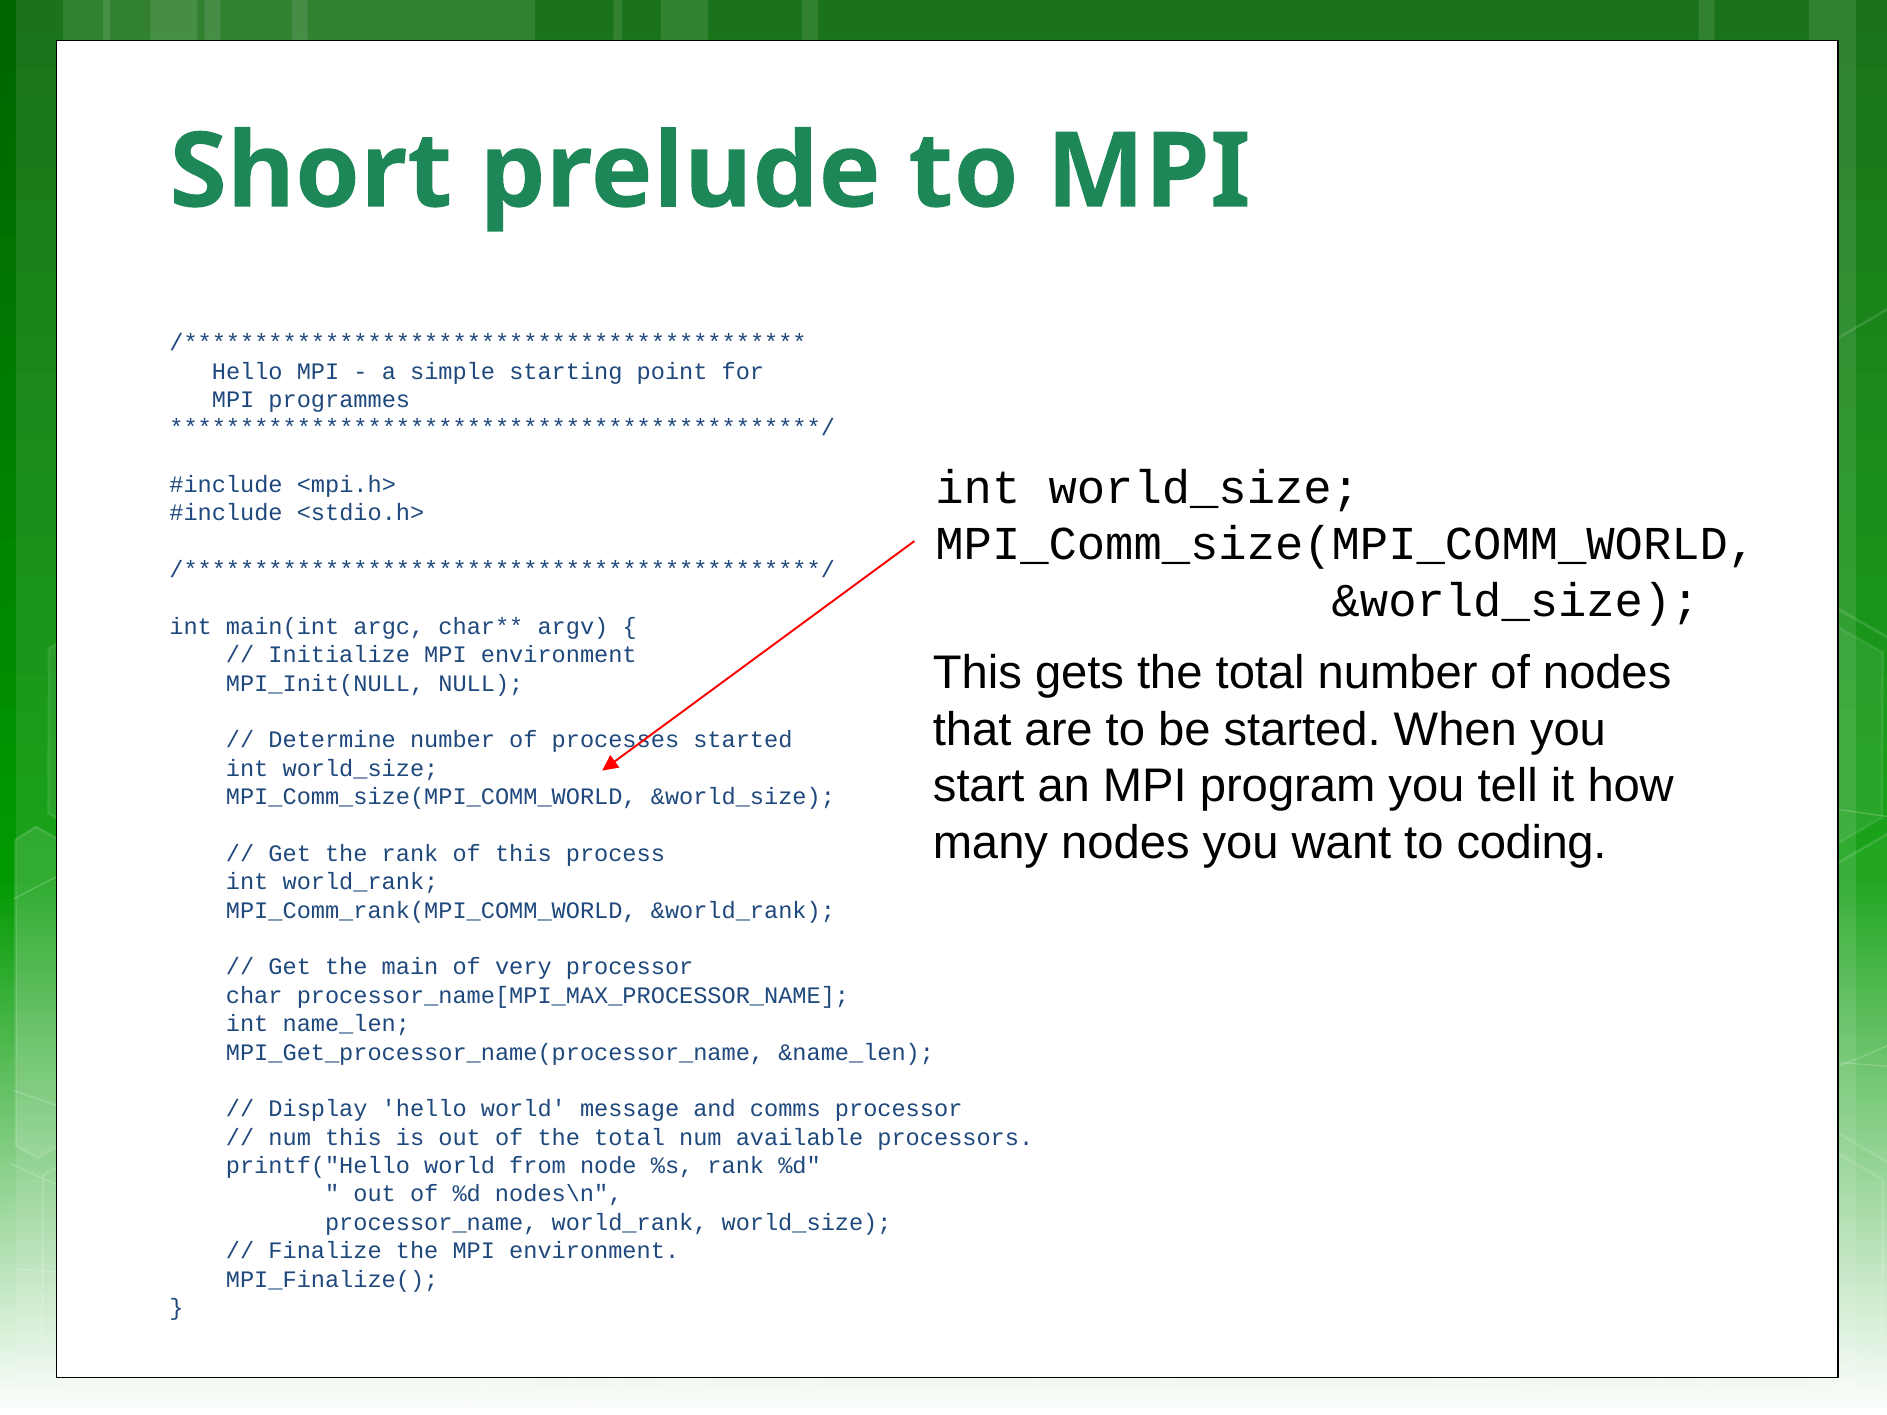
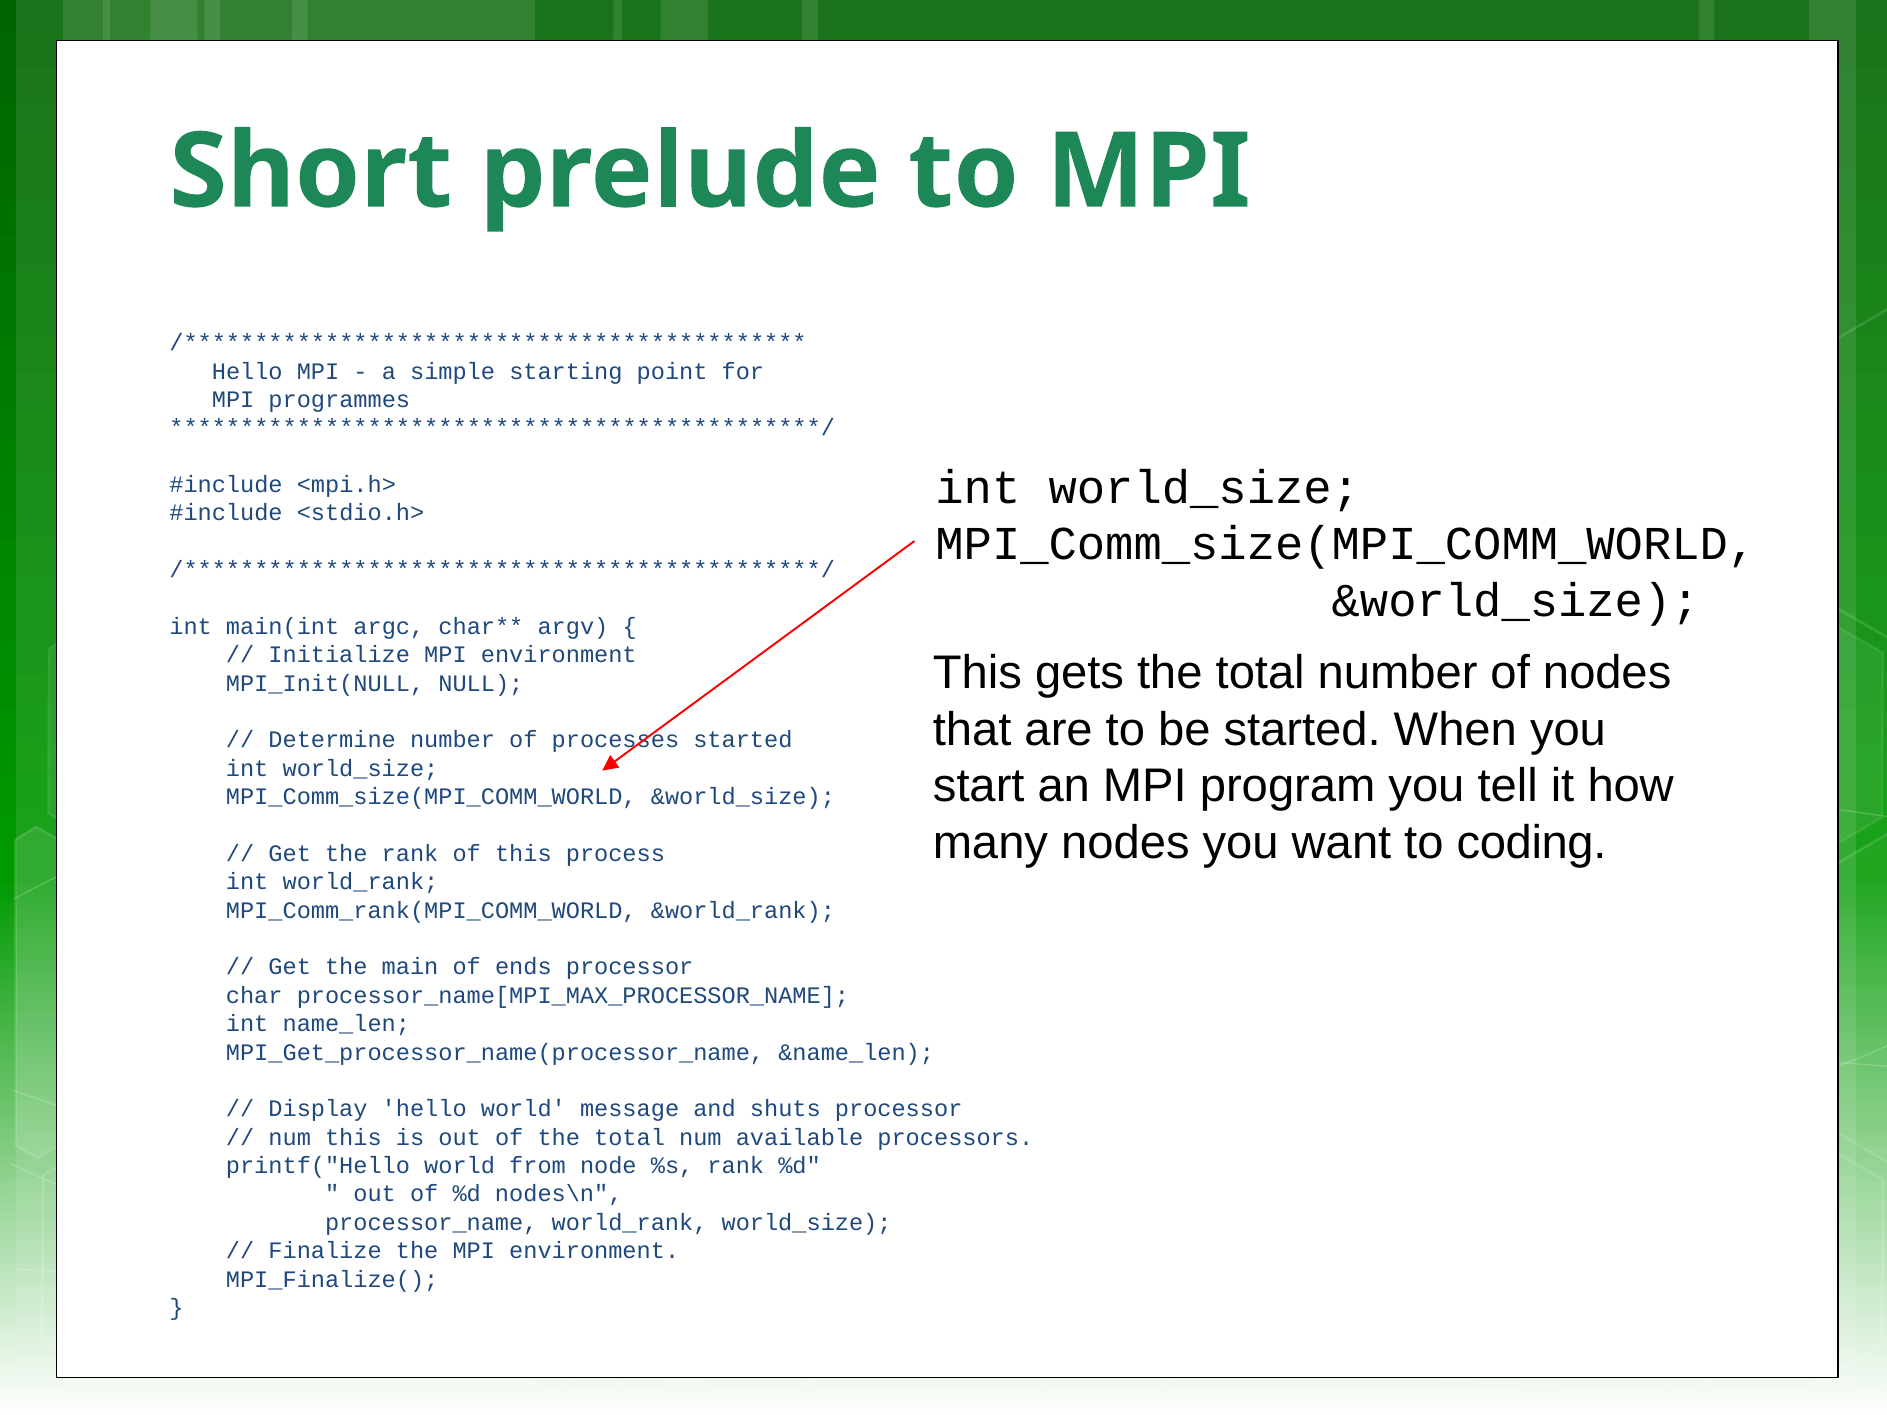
very: very -> ends (523, 967)
comms: comms -> shuts (785, 1109)
